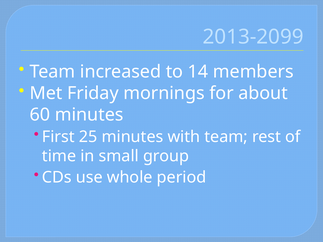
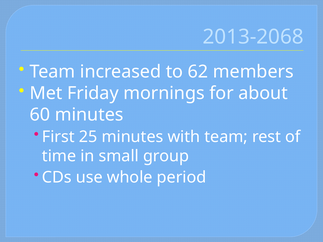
2013-2099: 2013-2099 -> 2013-2068 (253, 37)
14: 14 -> 62 (198, 72)
